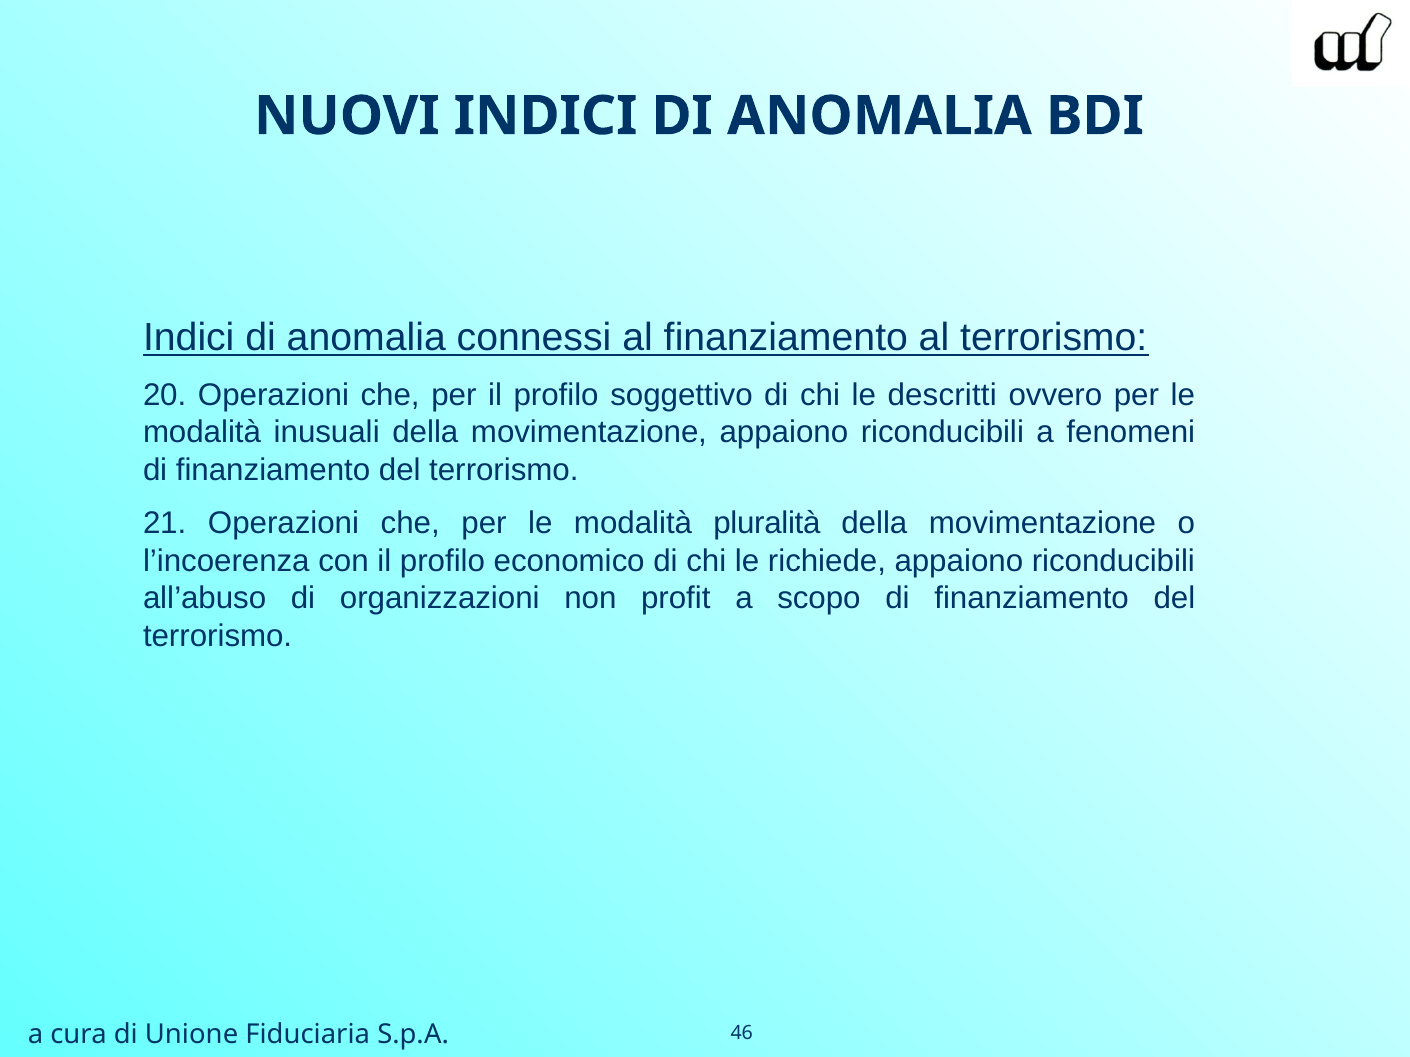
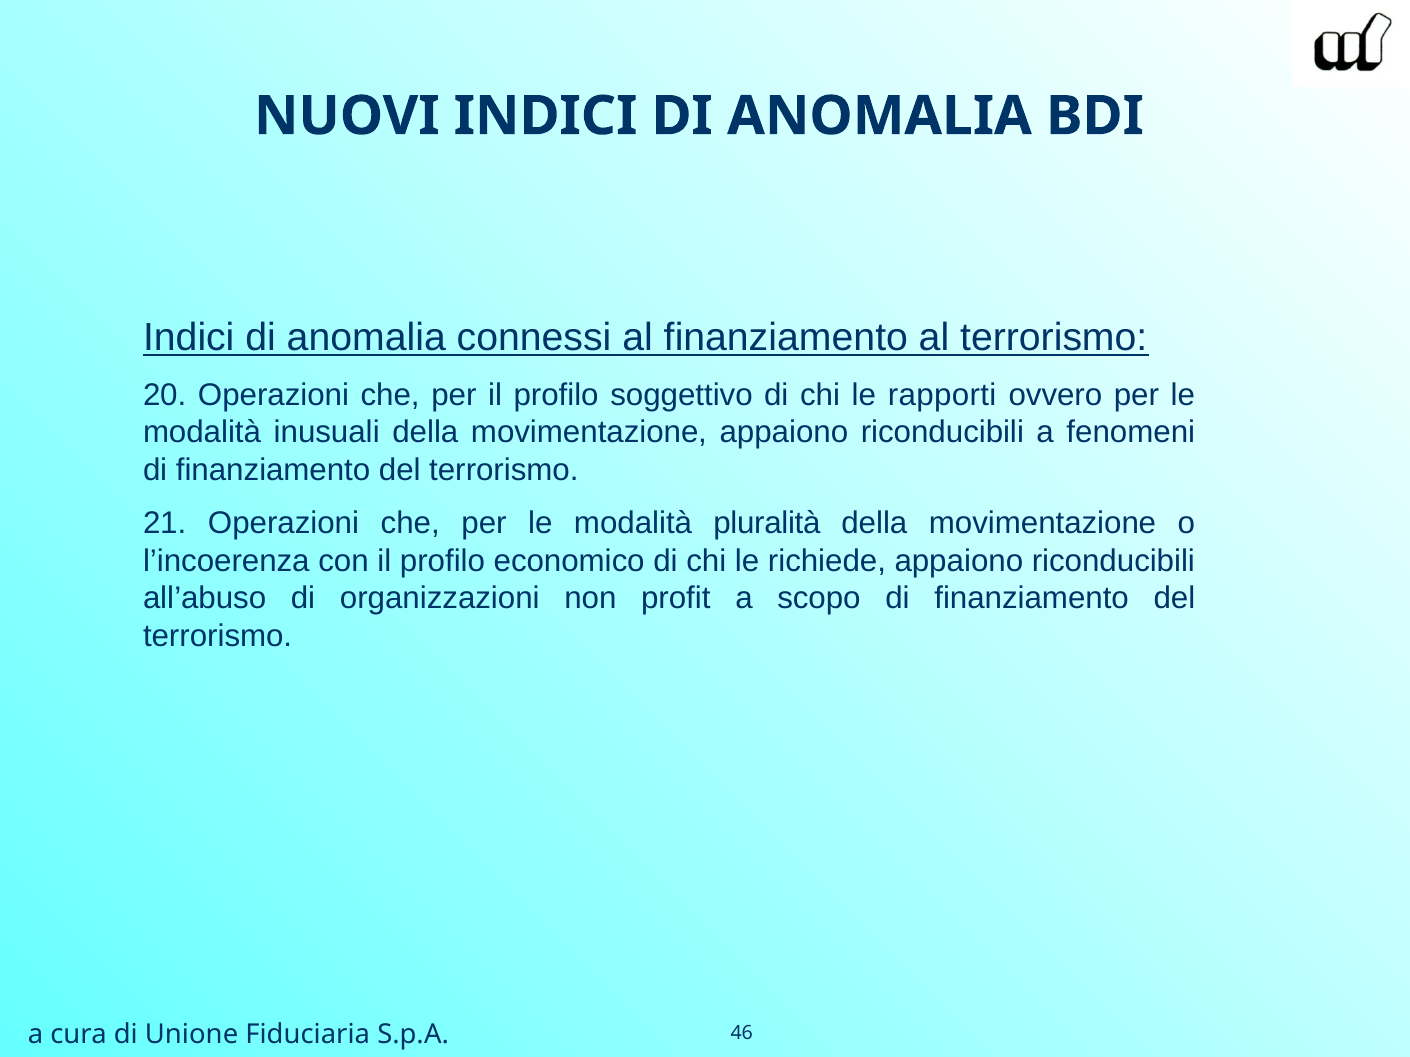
descritti: descritti -> rapporti (942, 395)
